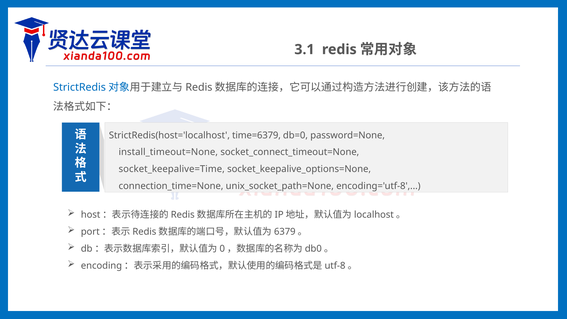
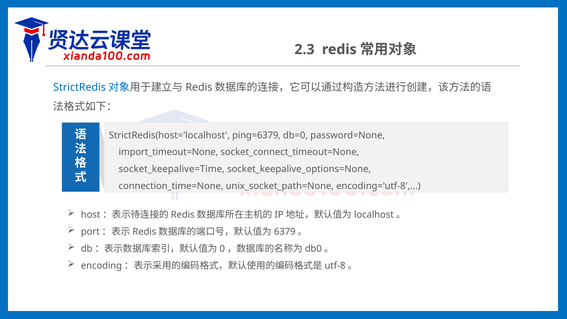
3.1: 3.1 -> 2.3 (304, 49)
time=6379: time=6379 -> ping=6379 (256, 135)
install_timeout=None: install_timeout=None -> import_timeout=None (168, 152)
